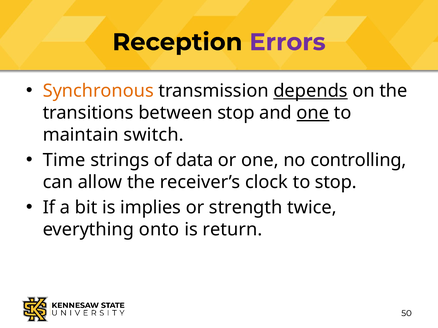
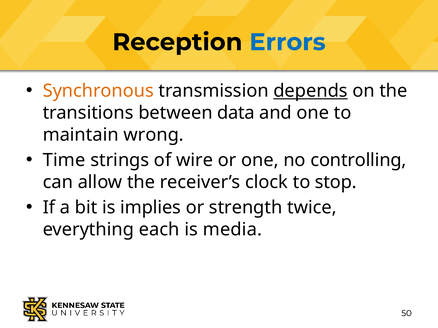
Errors colour: purple -> blue (287, 42)
between stop: stop -> data (236, 113)
one underline: present -> none (313, 113)
switch: switch -> wrong (154, 135)
data: data -> wire (195, 160)
onto: onto -> each (159, 230)
return: return -> media (232, 230)
